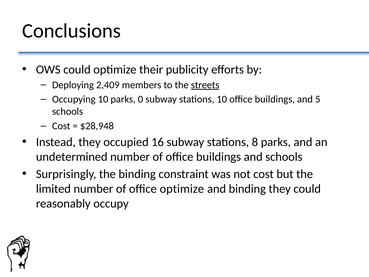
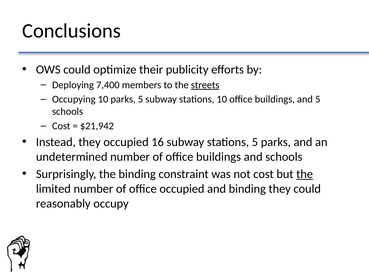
2,409: 2,409 -> 7,400 (108, 85)
parks 0: 0 -> 5 (141, 99)
$28,948: $28,948 -> $21,942 (97, 126)
stations 8: 8 -> 5 (255, 142)
the underline: none -> present (305, 174)
office optimize: optimize -> occupied (182, 189)
